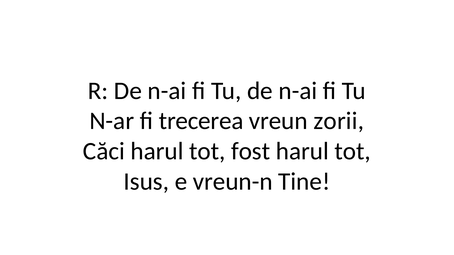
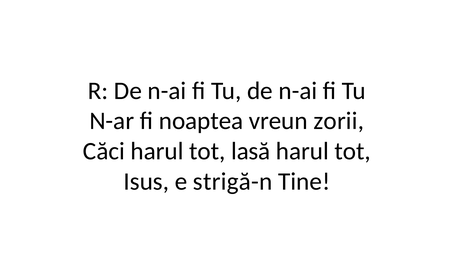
trecerea: trecerea -> noaptea (201, 121)
fost: fost -> lasă (251, 151)
vreun-n: vreun-n -> strigă-n (233, 182)
